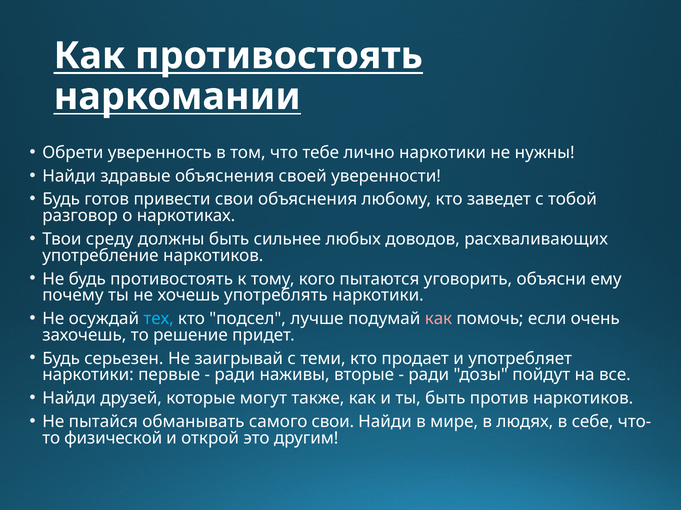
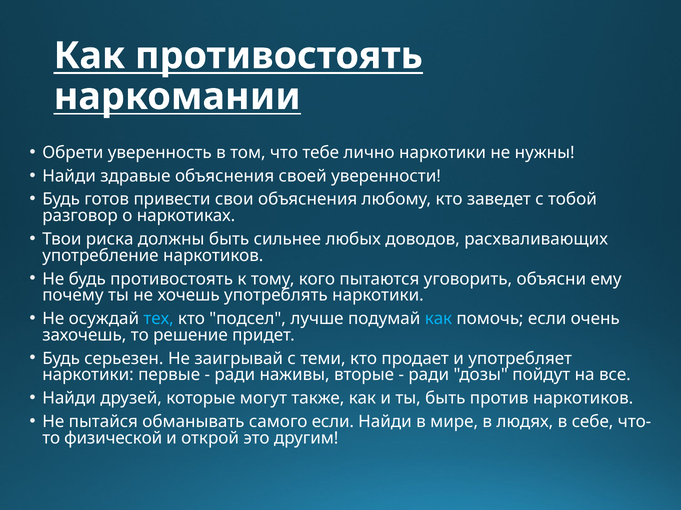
среду: среду -> риска (110, 239)
как colour: pink -> light blue (438, 319)
самого свои: свои -> если (333, 422)
